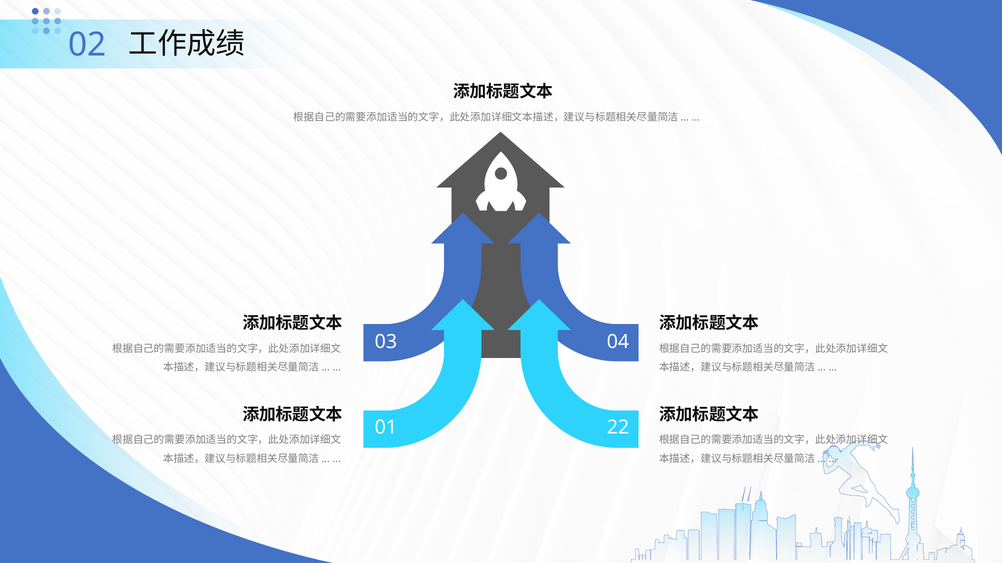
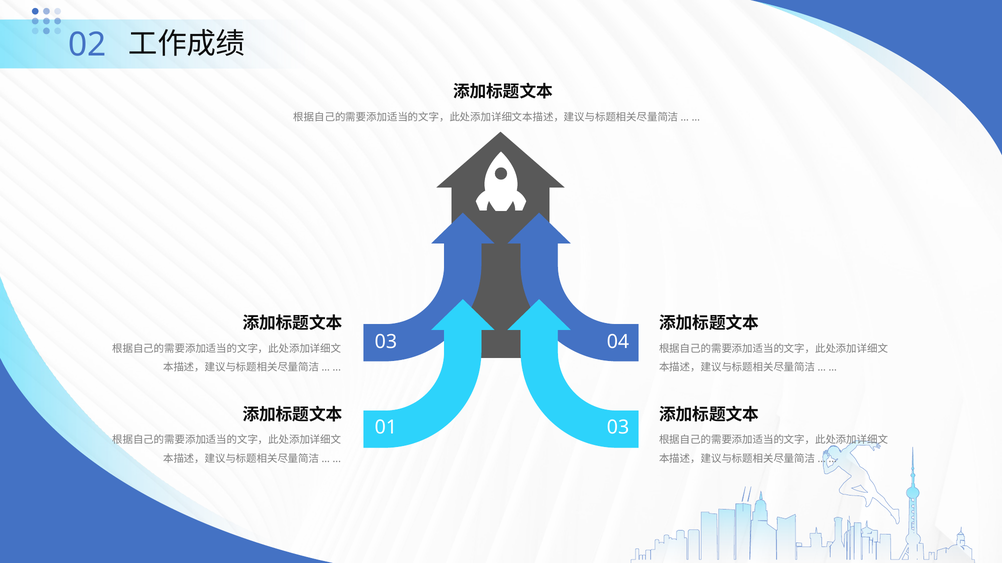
01 22: 22 -> 03 (618, 428)
